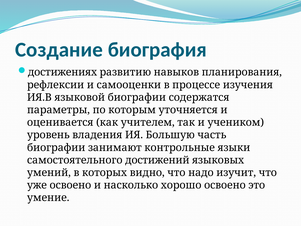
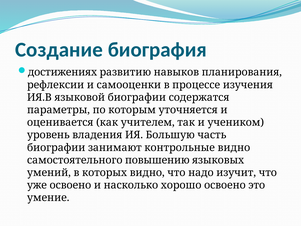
контрольные языки: языки -> видно (234, 147)
достижений: достижений -> повышению (157, 160)
